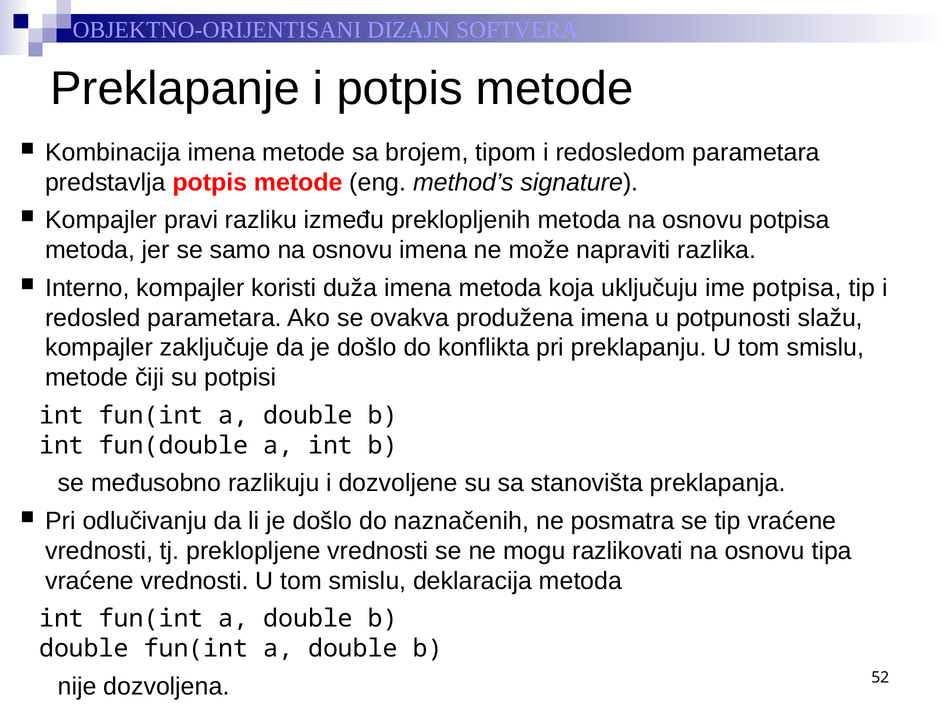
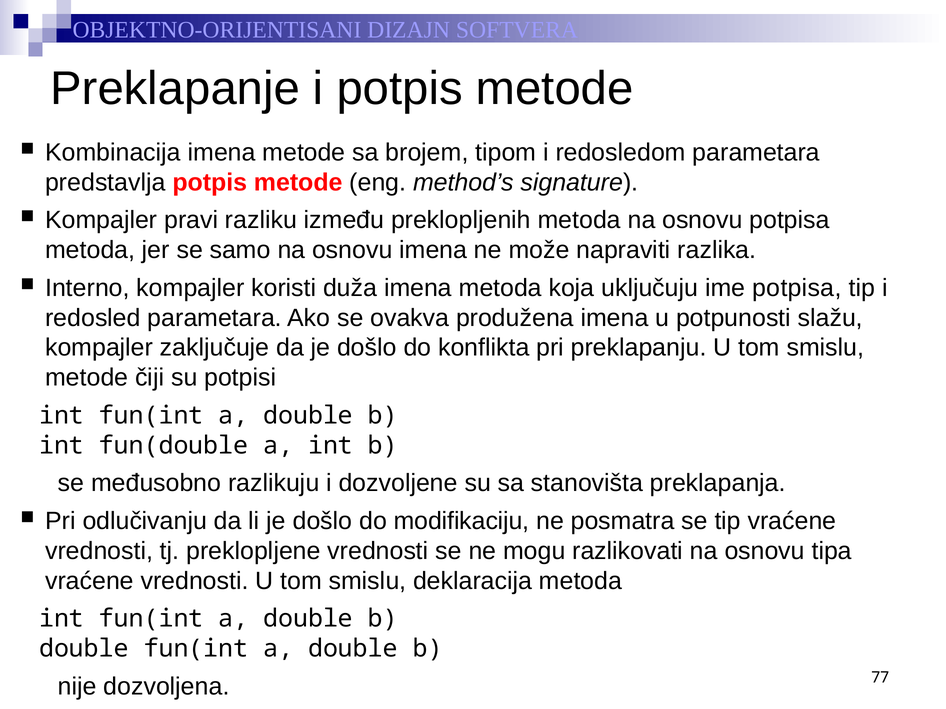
naznačenih: naznačenih -> modifikaciju (462, 521)
52: 52 -> 77 (880, 678)
